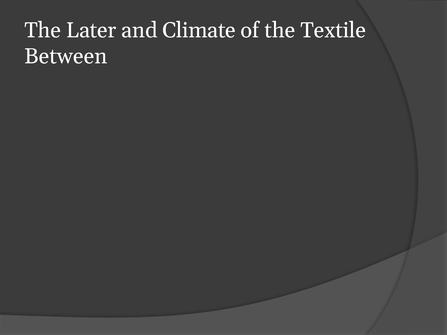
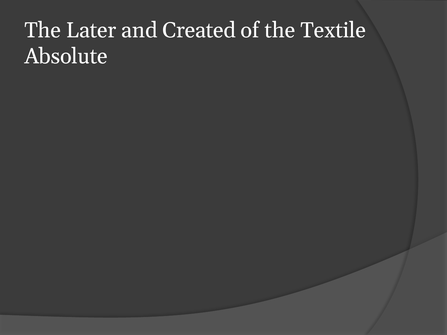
Climate: Climate -> Created (199, 30)
Between: Between -> Absolute (66, 56)
